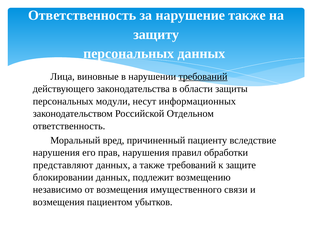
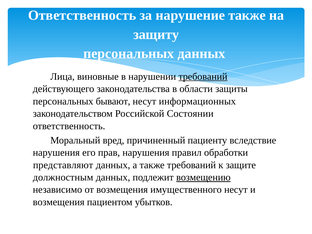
модули: модули -> бывают (113, 101)
Отдельном: Отдельном -> Состоянии (190, 114)
блокировании: блокировании -> должностным (63, 177)
возмещению underline: none -> present (203, 177)
имущественного связи: связи -> несут (236, 190)
